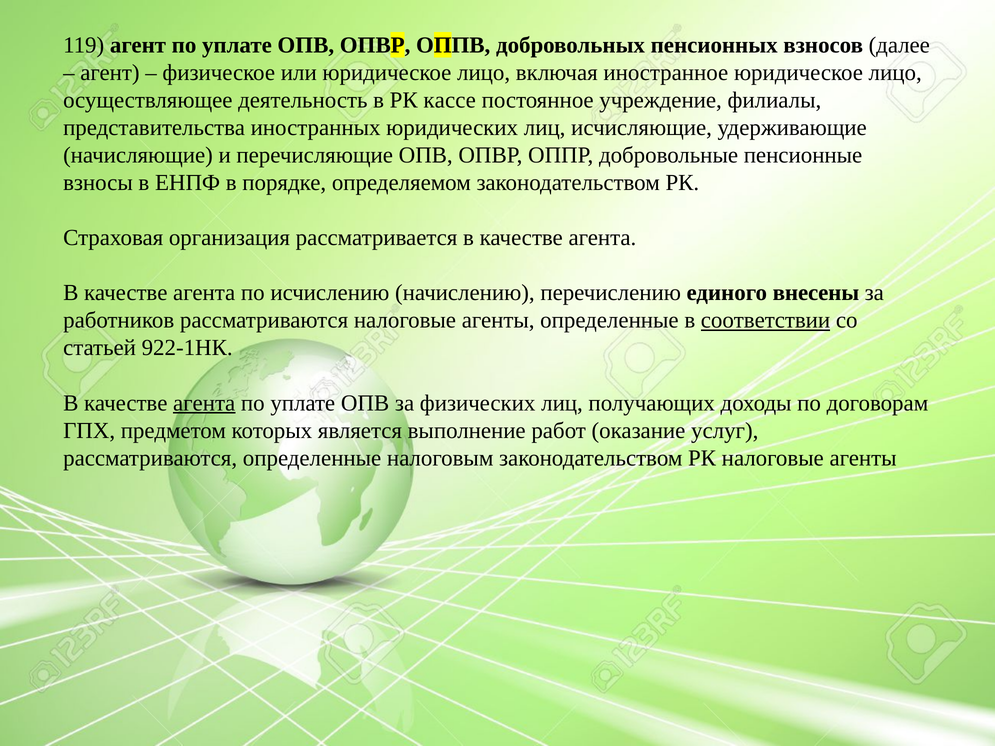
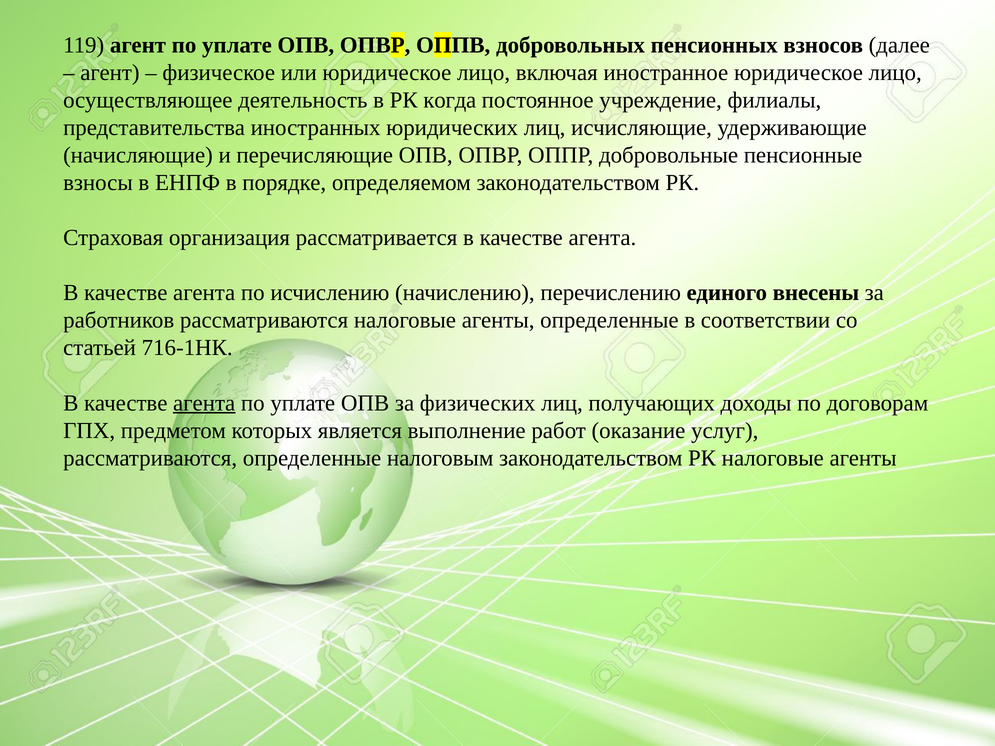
кассе: кассе -> когда (450, 100)
соответствии underline: present -> none (766, 321)
922-1НК: 922-1НК -> 716-1НК (187, 348)
